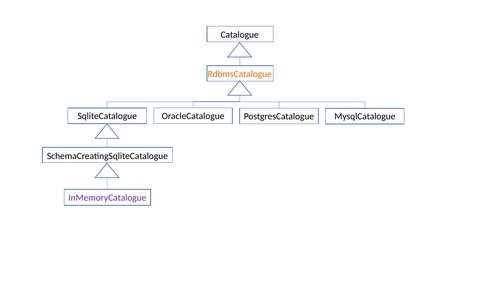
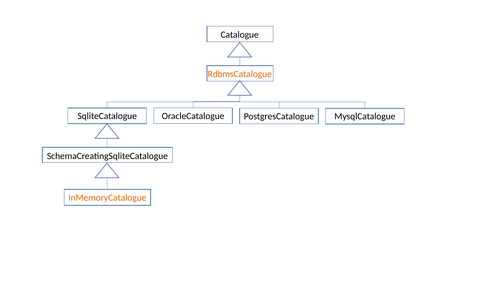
InMemoryCatalogue colour: purple -> orange (107, 198)
